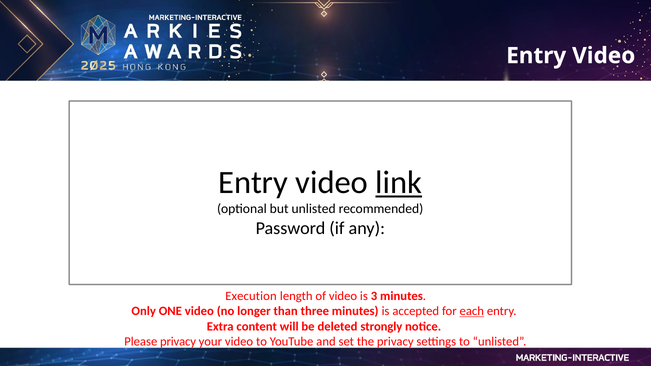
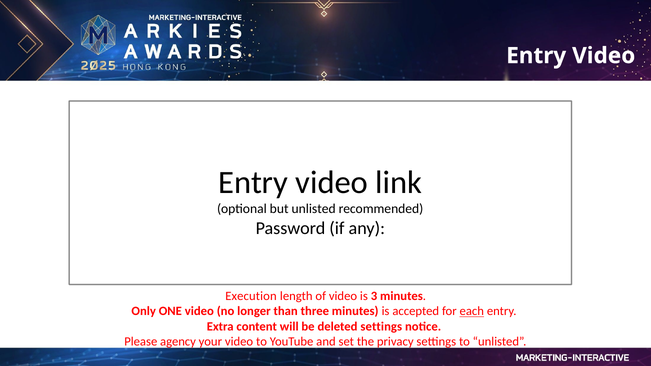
link underline: present -> none (399, 183)
deleted strongly: strongly -> settings (381, 327)
Please privacy: privacy -> agency (178, 342)
